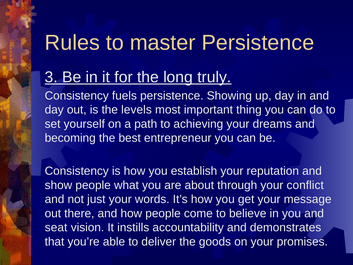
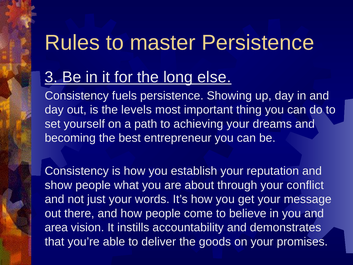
truly: truly -> else (214, 77)
seat: seat -> area (56, 227)
